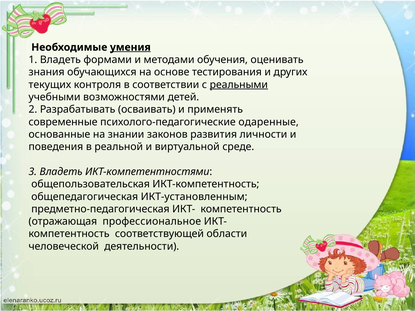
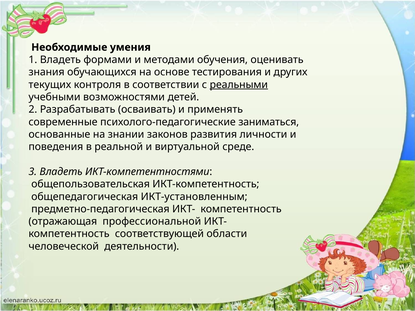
умения underline: present -> none (130, 47)
одаренные: одаренные -> заниматься (269, 122)
профессиональное: профессиональное -> профессиональной (152, 222)
